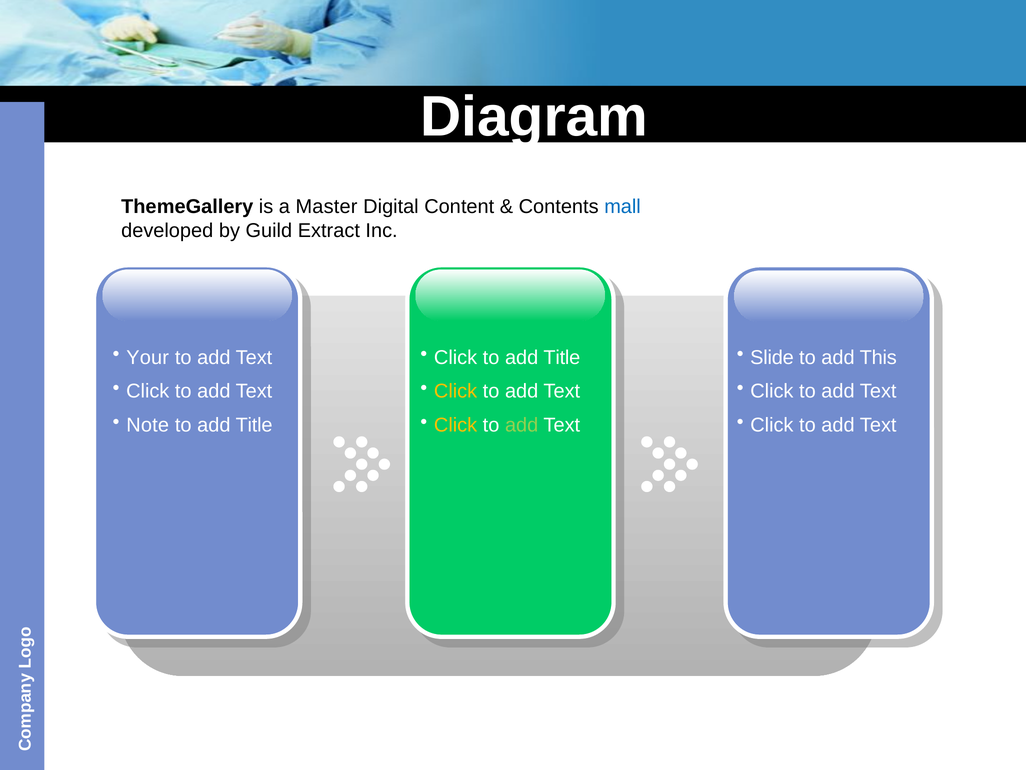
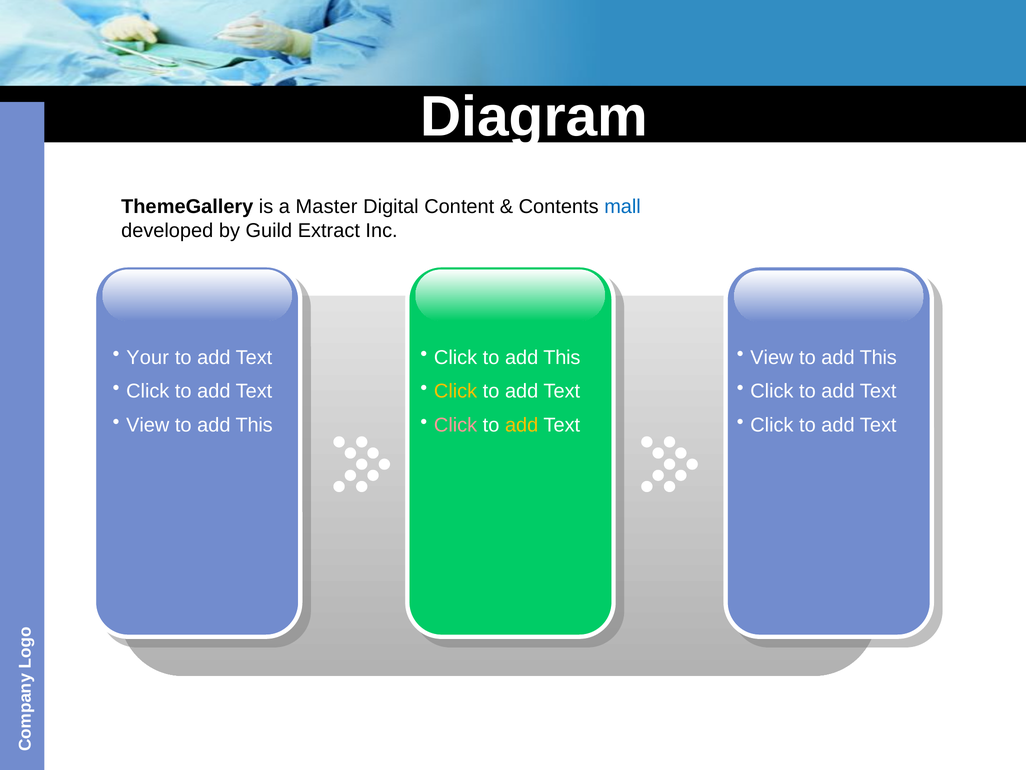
Click to add Title: Title -> This (562, 357)
Slide: Slide -> View (772, 357)
Note: Note -> View (148, 425)
Title: Title -> This (254, 425)
Click colour: yellow -> pink (456, 425)
add colour: light green -> yellow (522, 425)
